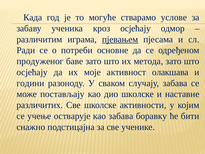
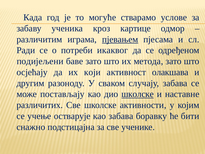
кроз осјећају: осјећају -> картице (136, 28)
основне: основне -> икаквог (113, 50)
продуженог: продуженог -> подијељени (40, 61)
моје: моје -> који (92, 72)
години: години -> другим (30, 83)
школске underline: none -> present (138, 94)
